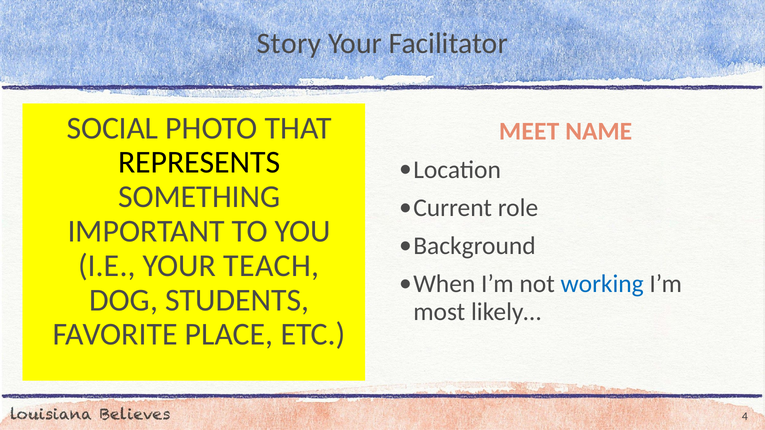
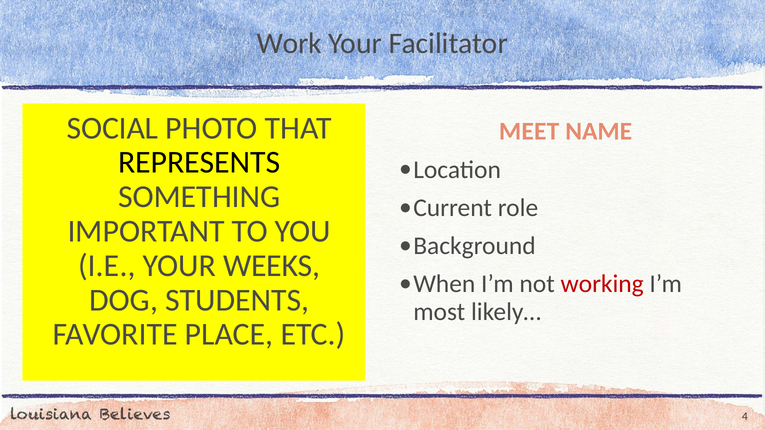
Story: Story -> Work (289, 44)
TEACH: TEACH -> WEEKS (272, 266)
working colour: blue -> red (602, 284)
